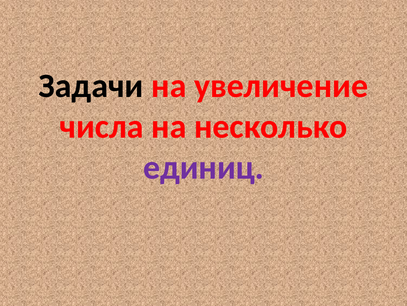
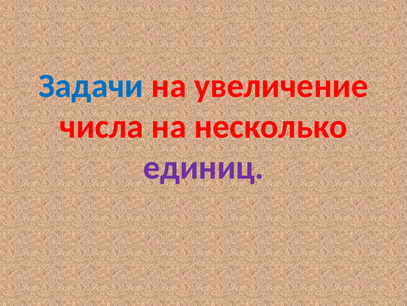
Задачи colour: black -> blue (91, 86)
